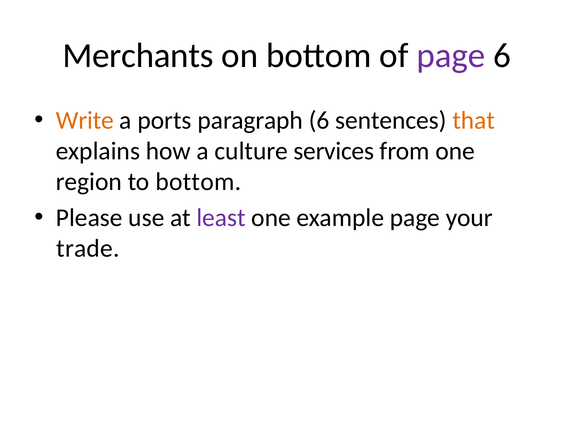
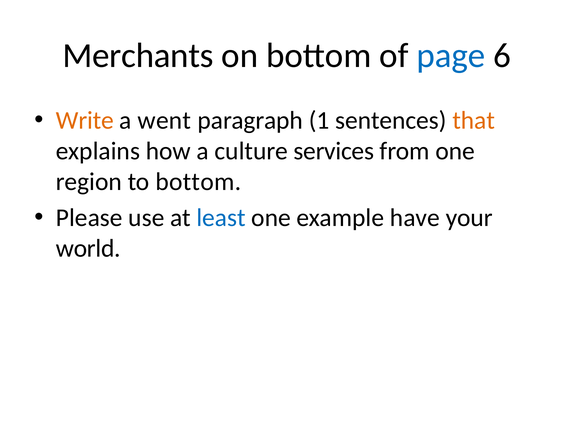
page colour: purple -> blue (451, 56)
ports: ports -> went (164, 120)
paragraph 6: 6 -> 1 (319, 120)
least colour: purple -> blue (221, 217)
example page: page -> have (415, 217)
trade: trade -> world (88, 248)
